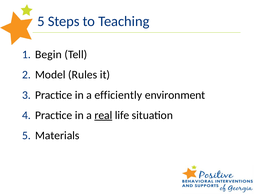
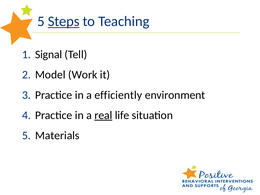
Steps underline: none -> present (64, 21)
Begin: Begin -> Signal (49, 55)
Rules: Rules -> Work (83, 75)
